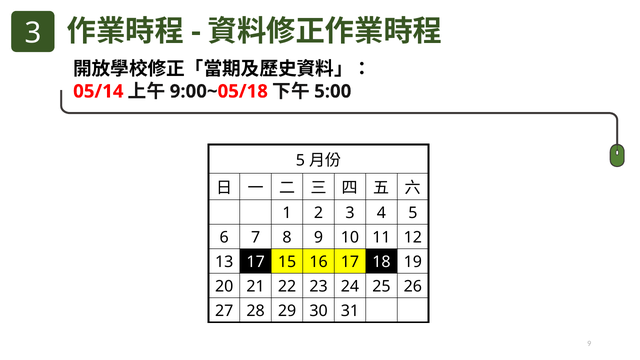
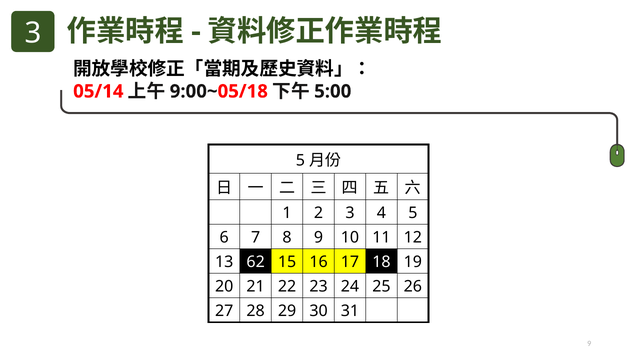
13 17: 17 -> 62 (256, 262)
